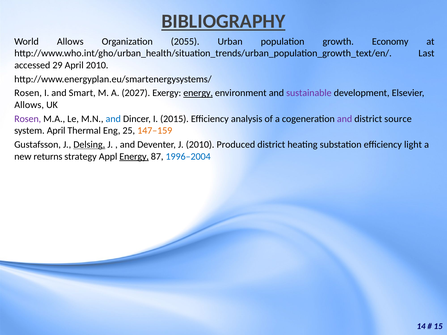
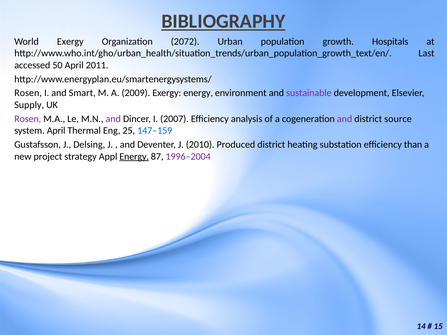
World Allows: Allows -> Exergy (70, 41)
2055: 2055 -> 2072 (185, 41)
Economy: Economy -> Hospitals (390, 41)
29: 29 -> 50 (57, 65)
April 2010: 2010 -> 2011 (97, 65)
2027: 2027 -> 2009 (136, 93)
energy underline: present -> none (198, 93)
Allows: Allows -> Supply (29, 105)
and colour: blue -> purple (113, 119)
2015: 2015 -> 2007 (174, 119)
147–159 colour: orange -> blue (155, 131)
Delsing underline: present -> none (89, 145)
light: light -> than (413, 145)
returns: returns -> project (48, 157)
1996–2004 colour: blue -> purple (188, 157)
